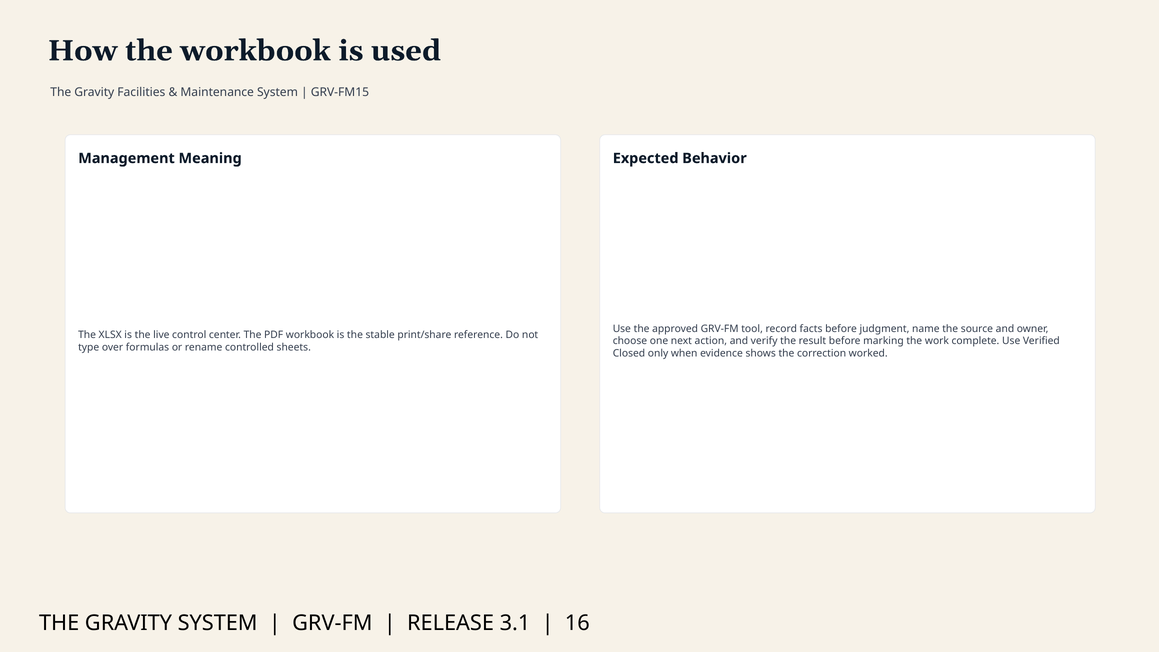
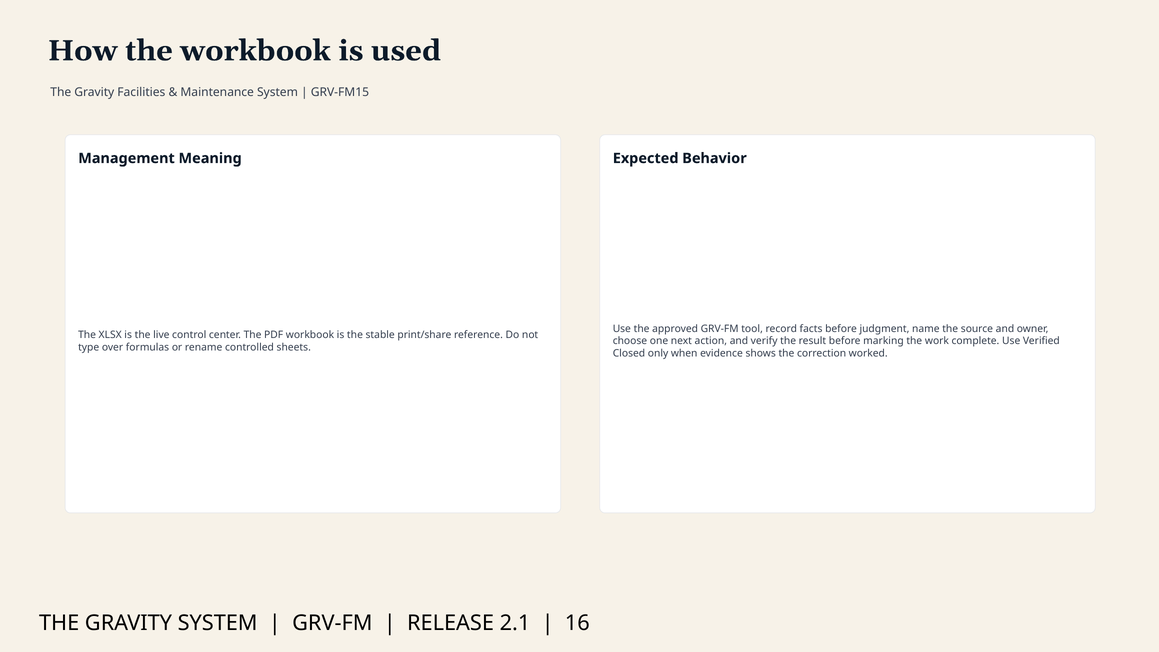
3.1: 3.1 -> 2.1 (515, 623)
